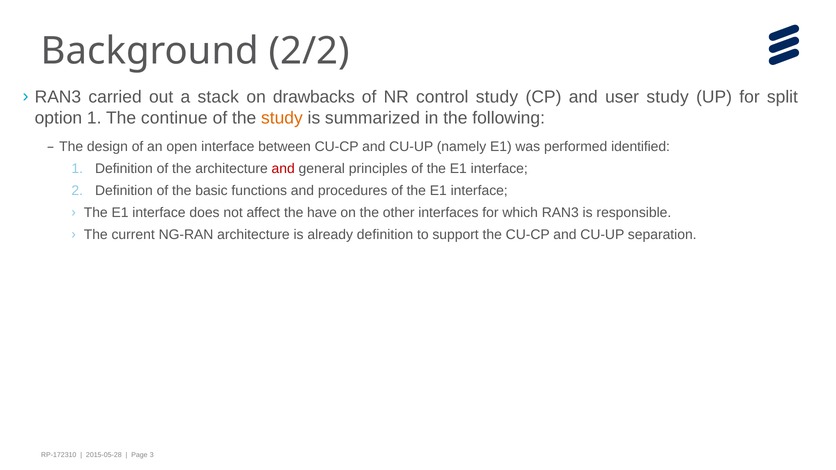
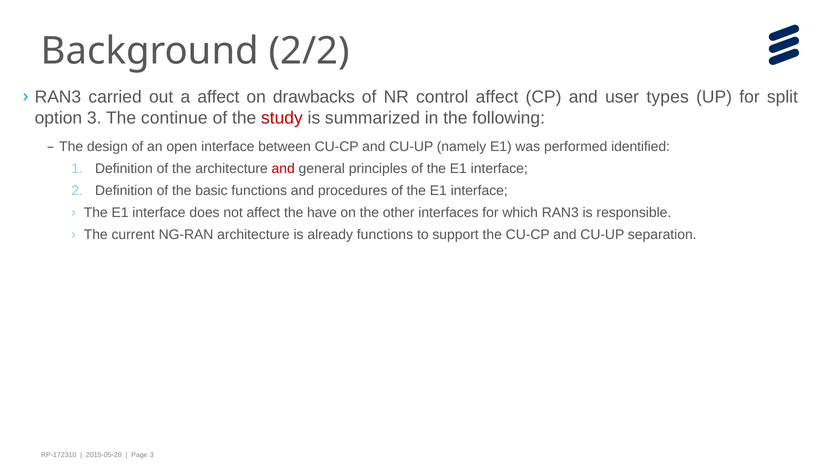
a stack: stack -> affect (218, 97)
control study: study -> affect (497, 97)
user study: study -> types (668, 97)
option 1: 1 -> 3 (94, 118)
study colour: orange -> red (282, 118)
already definition: definition -> functions (385, 235)
